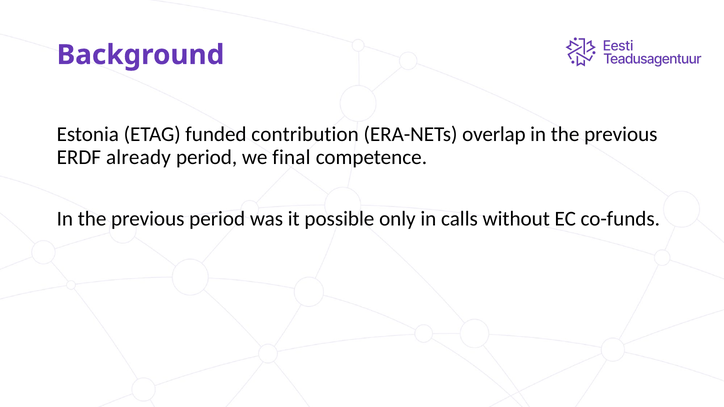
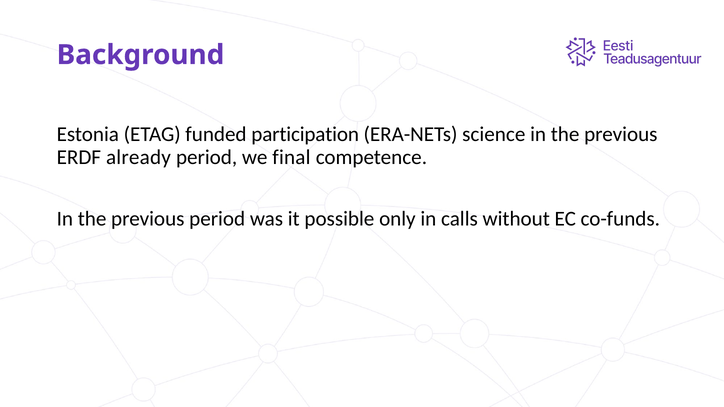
contribution: contribution -> participation (305, 134)
overlap: overlap -> science (494, 134)
